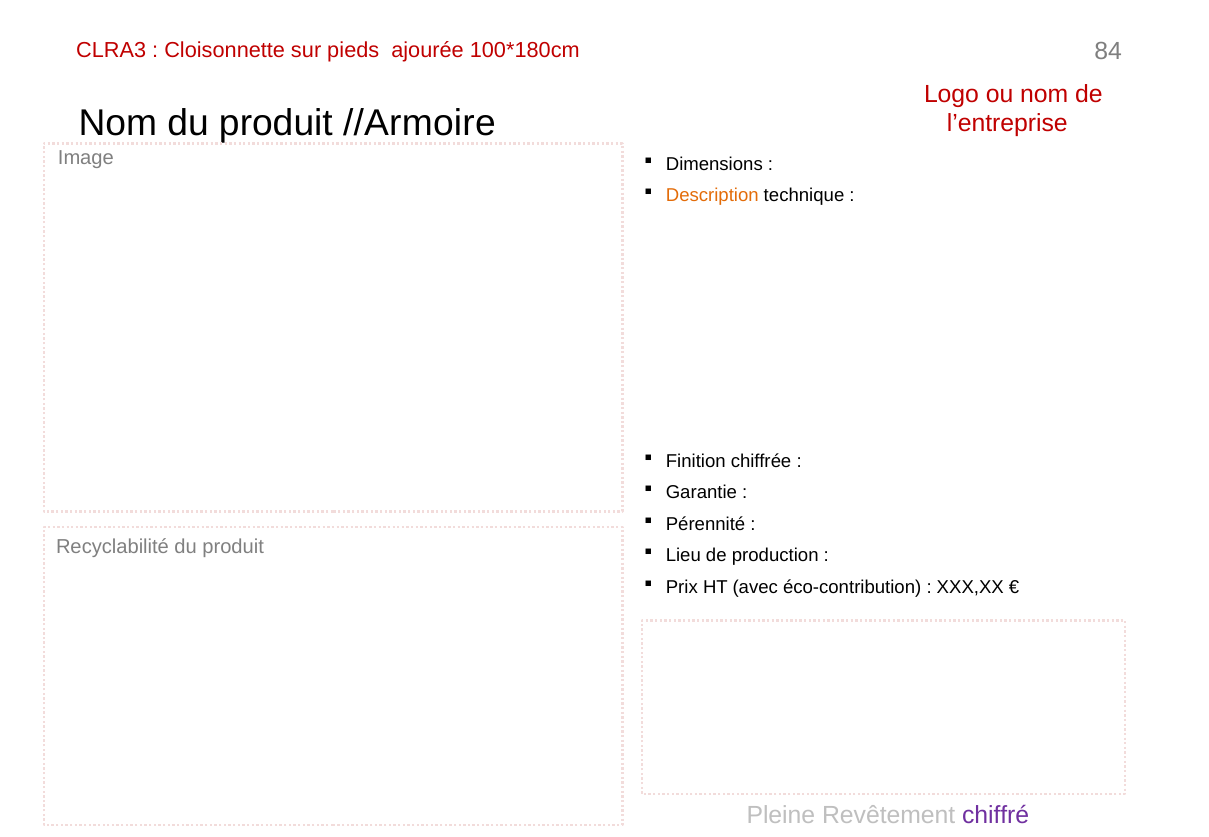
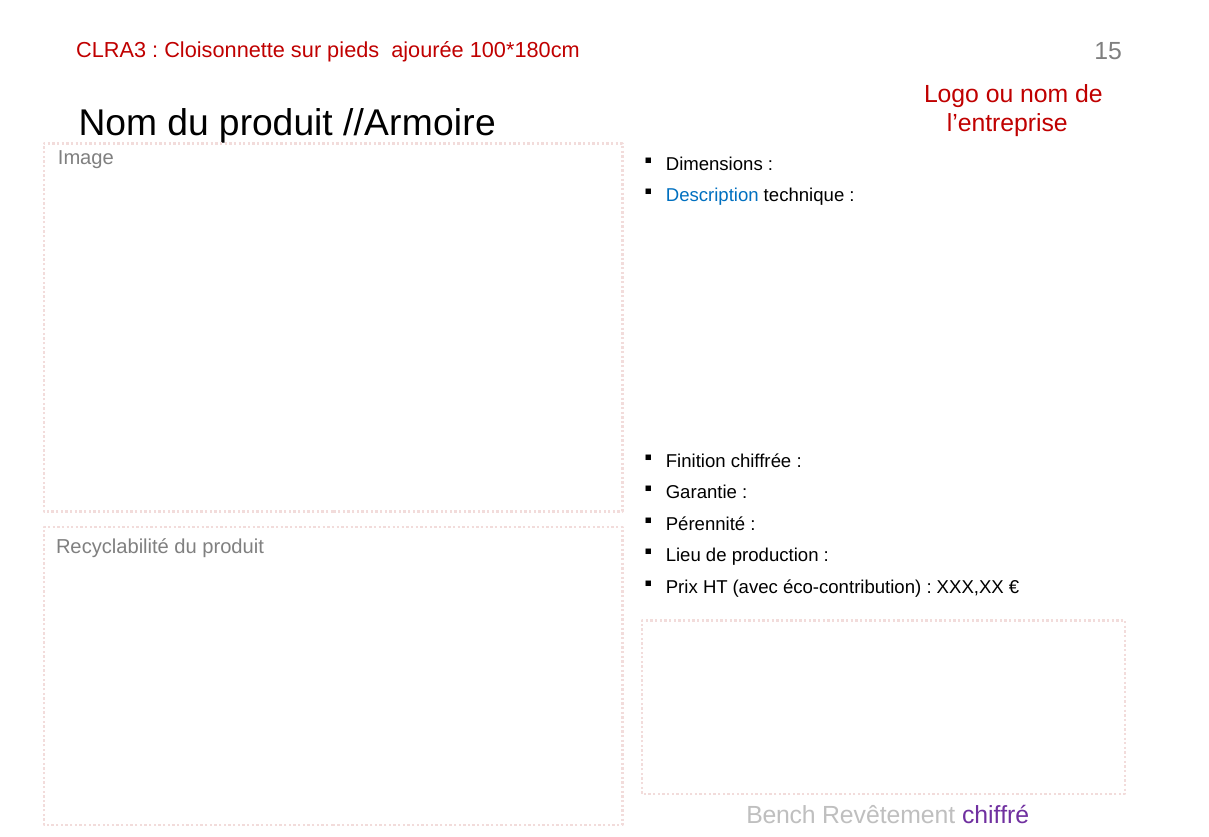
84: 84 -> 15 (1108, 51)
Description colour: orange -> blue (712, 196)
Pleine: Pleine -> Bench (781, 816)
